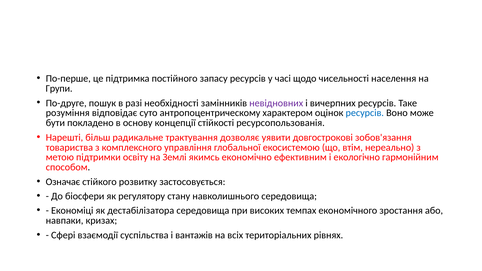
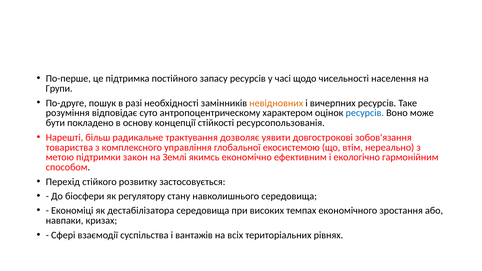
невідновних colour: purple -> orange (276, 103)
освіту: освіту -> закон (135, 157)
Означає: Означає -> Перехід (63, 182)
